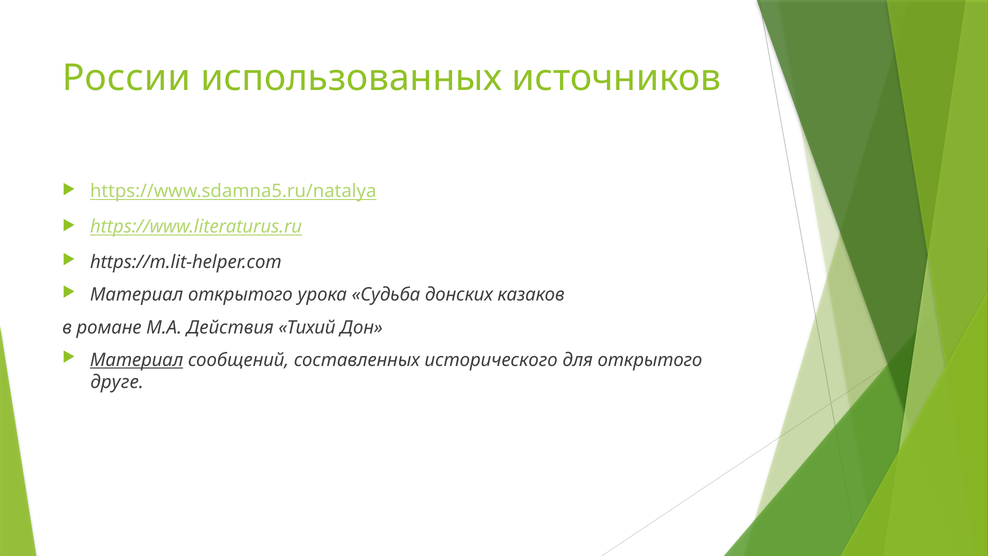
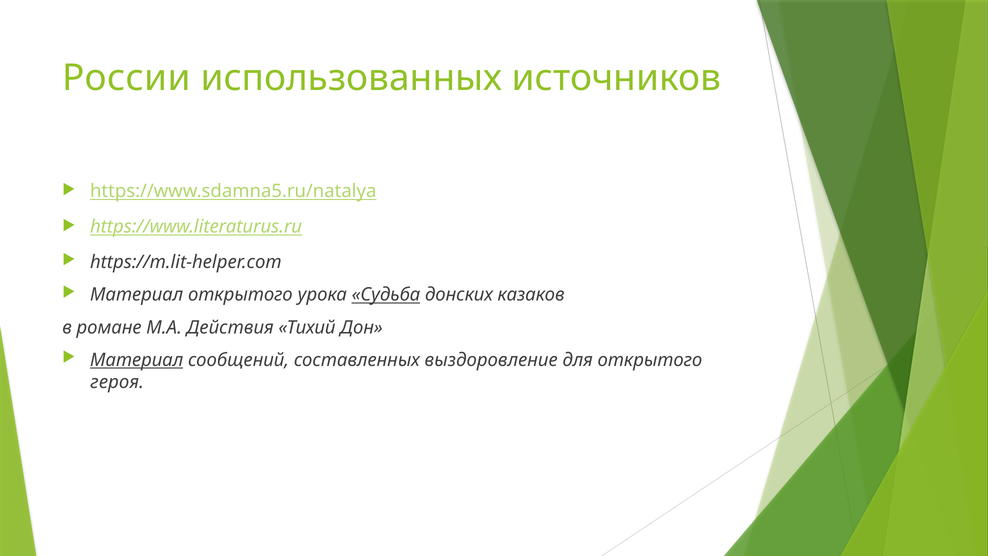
Судьба underline: none -> present (386, 295)
исторического: исторического -> выздоровление (491, 360)
друге: друге -> героя (117, 382)
